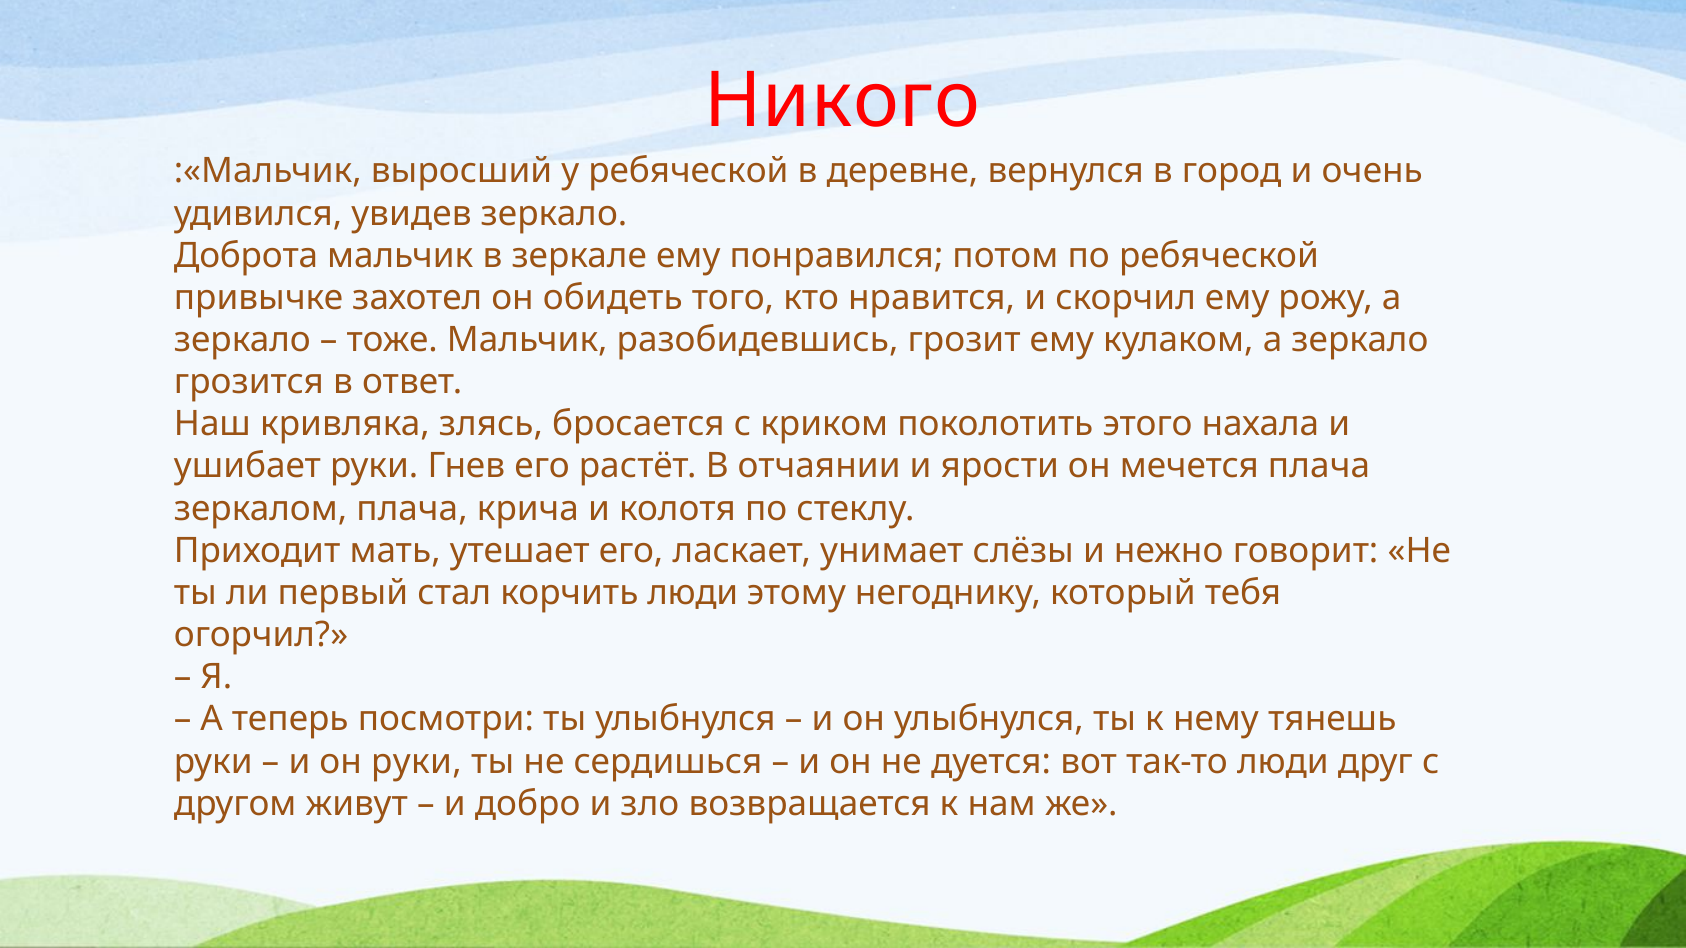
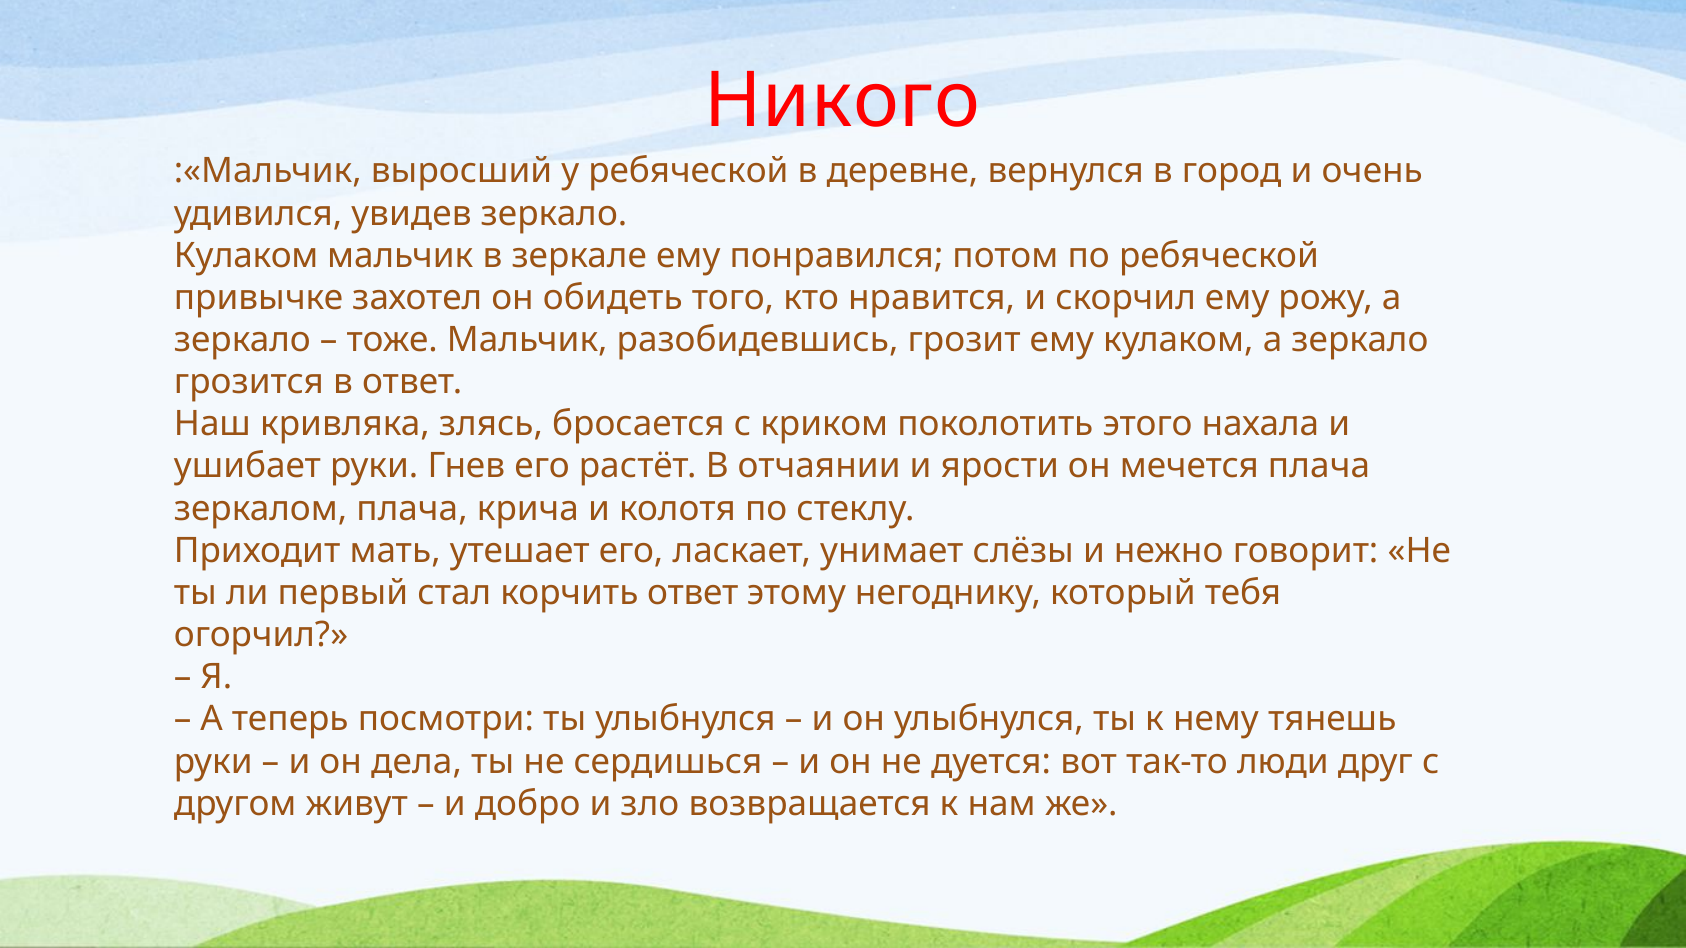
Доброта: Доброта -> Кулаком (246, 256)
корчить люди: люди -> ответ (693, 593)
он руки: руки -> дела (417, 762)
